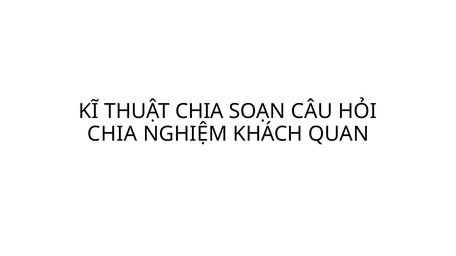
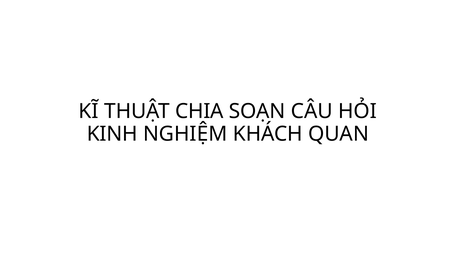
CHIA: CHIA -> KINH (112, 134)
